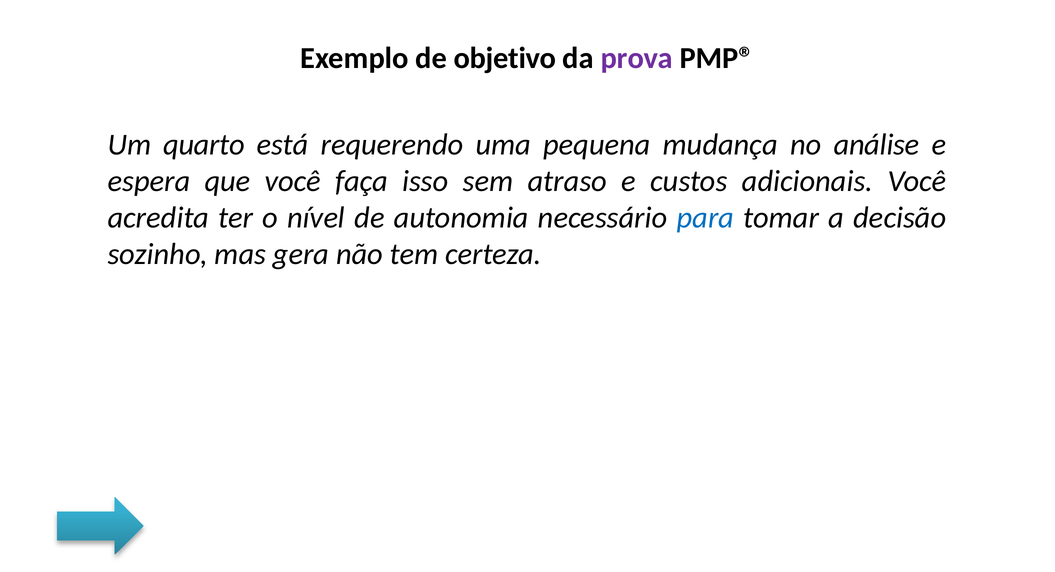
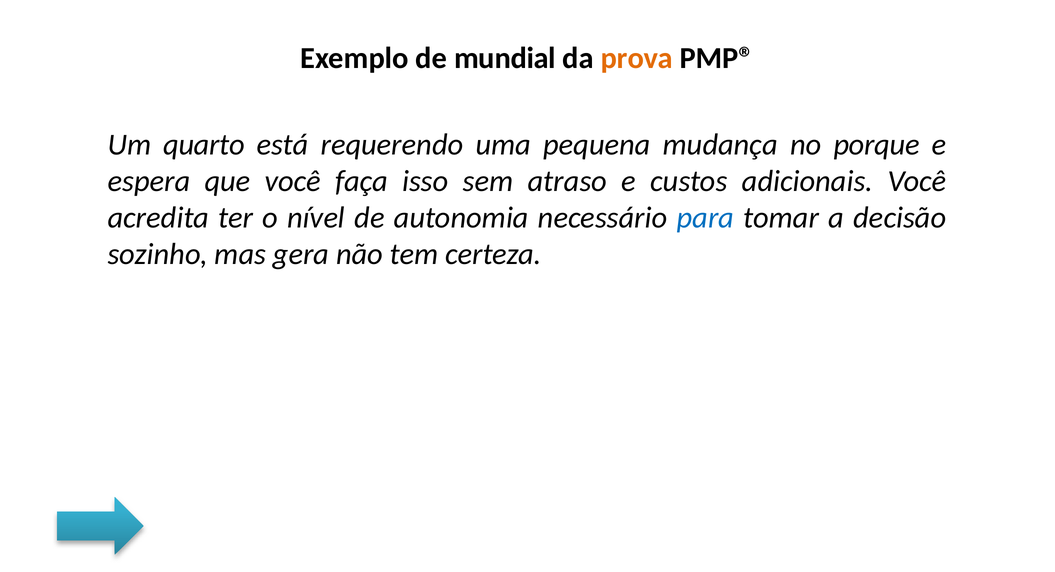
objetivo: objetivo -> mundial (505, 58)
prova colour: purple -> orange (637, 58)
análise: análise -> porque (877, 145)
